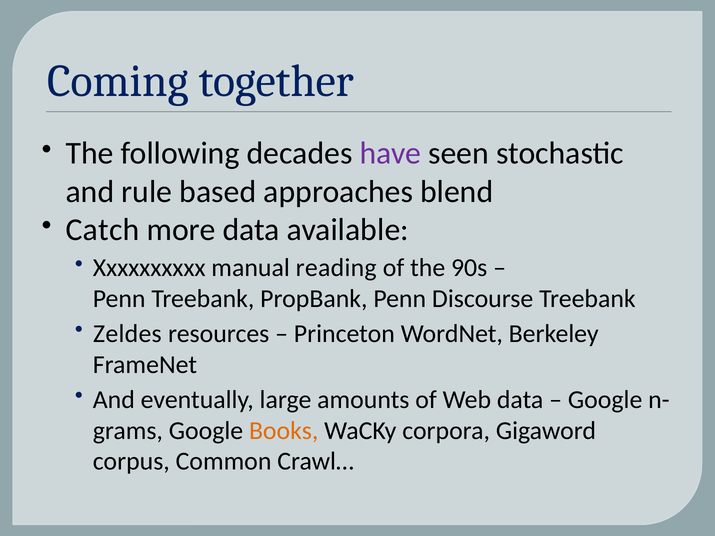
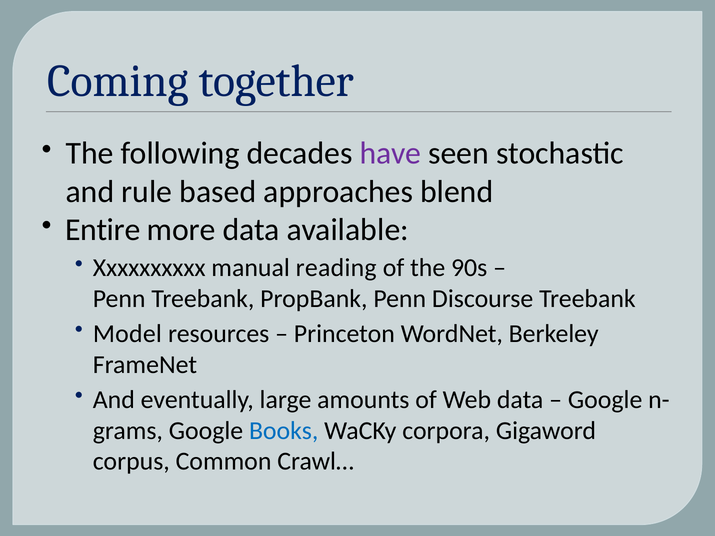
Catch: Catch -> Entire (103, 230)
Zeldes: Zeldes -> Model (127, 334)
Books colour: orange -> blue (284, 431)
